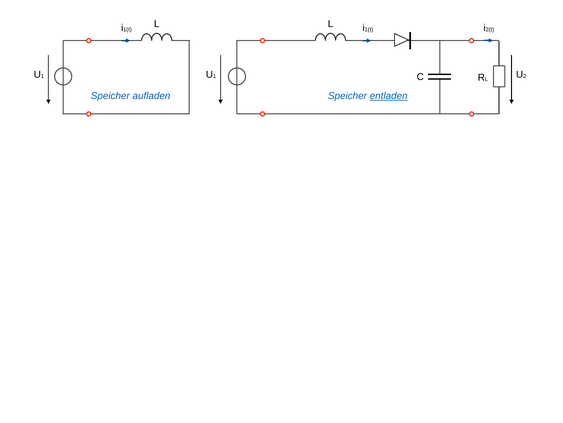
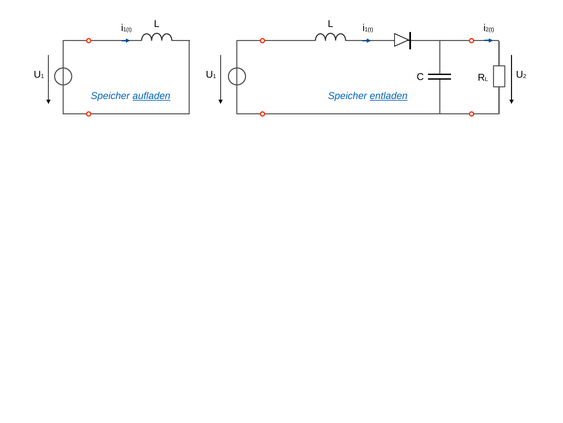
aufladen underline: none -> present (151, 96)
